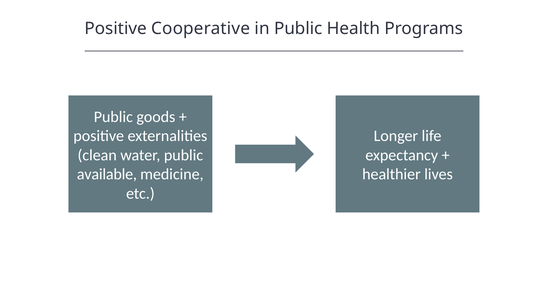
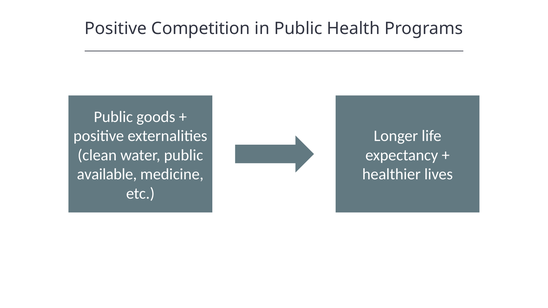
Cooperative: Cooperative -> Competition (201, 29)
